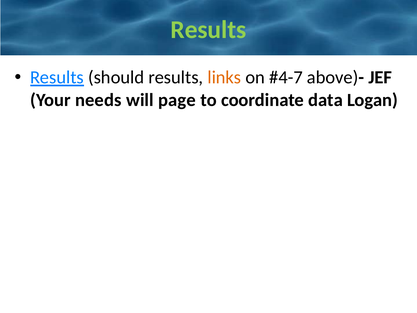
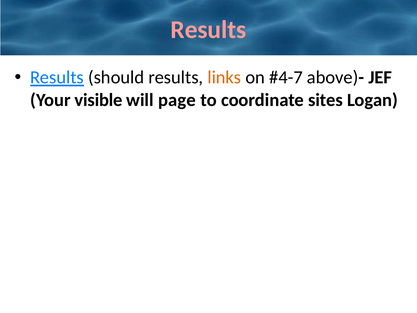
Results colour: light green -> pink (208, 30)
needs: needs -> visible (99, 100)
data: data -> sites (326, 100)
